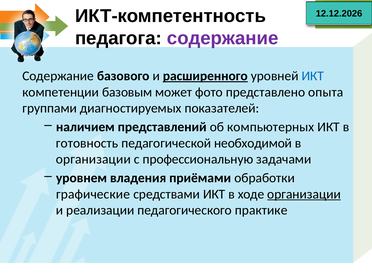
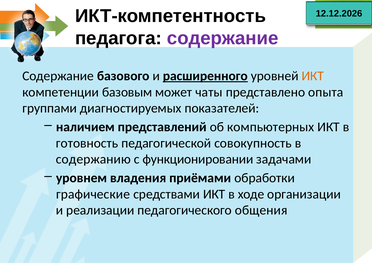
ИКТ colour: blue -> orange (313, 76)
фото: фото -> чаты (209, 92)
необходимой: необходимой -> совокупность (253, 143)
организации: организации -> содержанию (93, 159)
профессиональную: профессиональную -> функционировании (198, 159)
организации underline: present -> none (304, 194)
практике: практике -> общения (261, 210)
